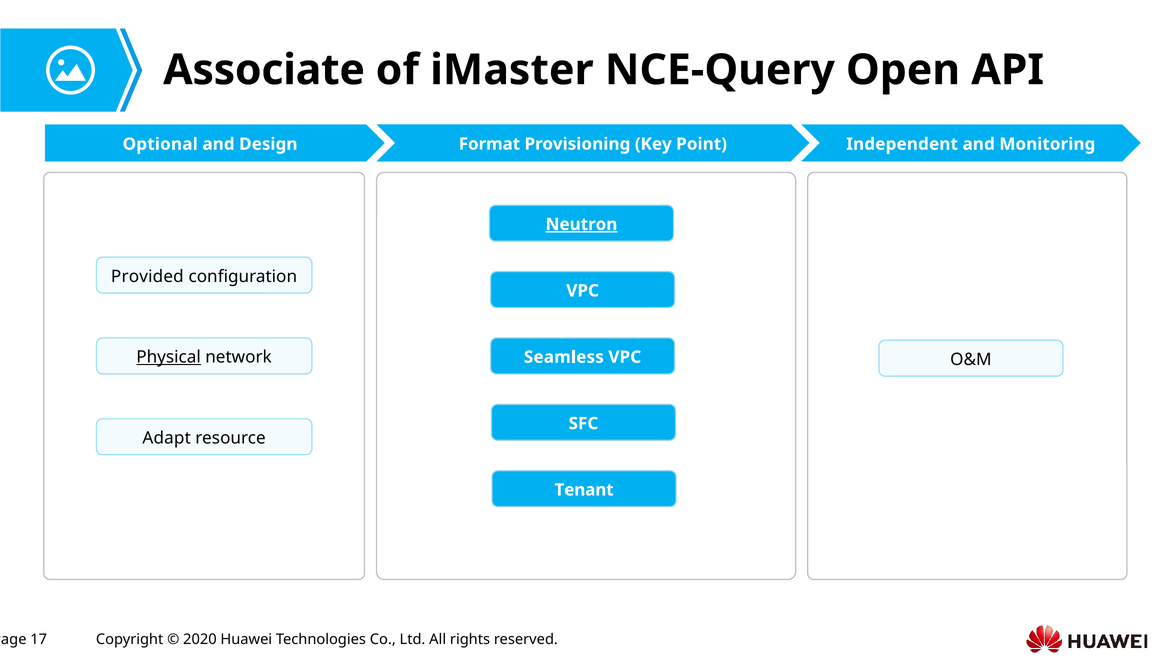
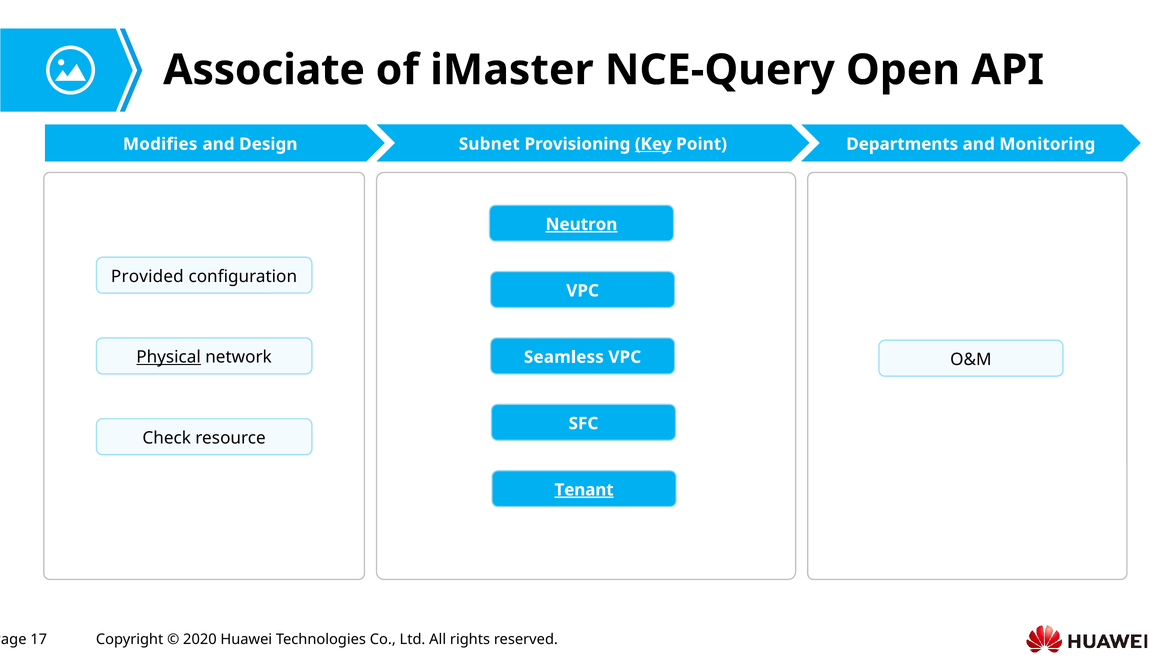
Optional: Optional -> Modifies (160, 144)
Format: Format -> Subnet (489, 144)
Key underline: none -> present (653, 144)
Independent: Independent -> Departments (902, 144)
Adapt: Adapt -> Check (167, 438)
Tenant underline: none -> present (584, 490)
